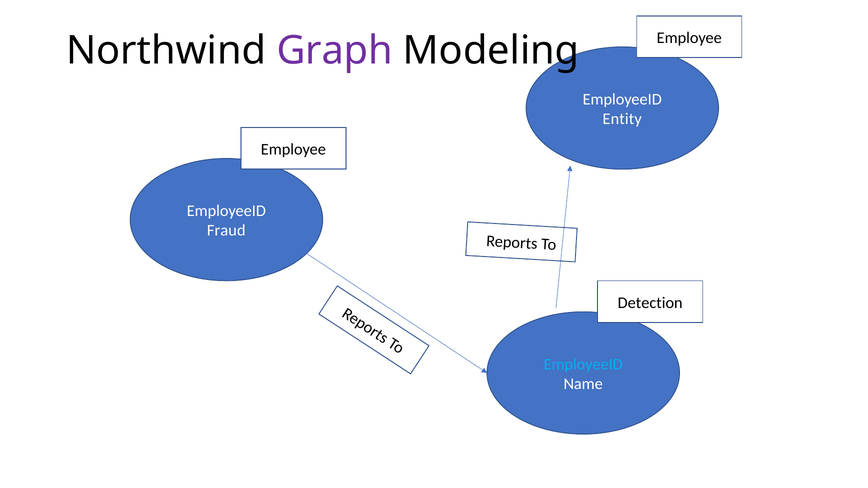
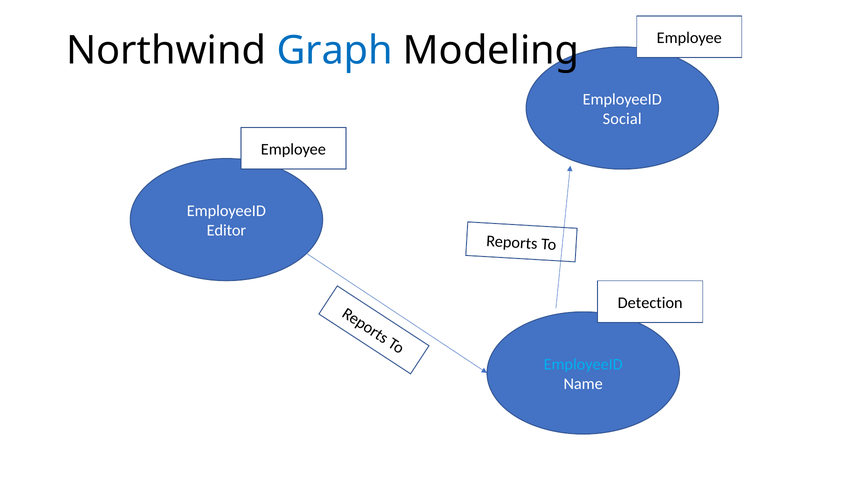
Graph colour: purple -> blue (335, 50)
Entity: Entity -> Social (622, 119)
Fraud: Fraud -> Editor (226, 231)
